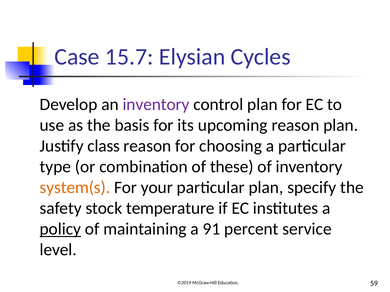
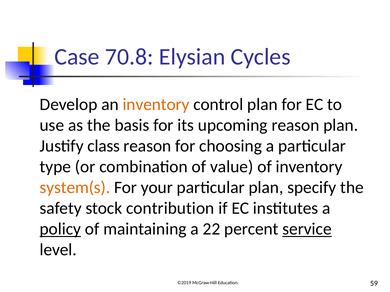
15.7: 15.7 -> 70.8 (129, 57)
inventory colour: purple -> orange (156, 105)
these: these -> value (232, 167)
temperature: temperature -> contribution (170, 209)
91: 91 -> 22 (212, 229)
service underline: none -> present (307, 229)
